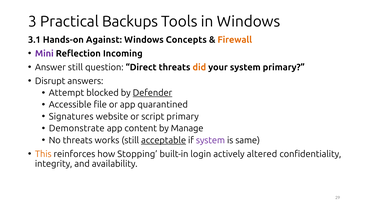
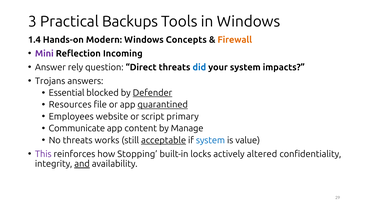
3.1: 3.1 -> 1.4 (34, 40)
Against: Against -> Modern (104, 40)
Answer still: still -> rely (76, 67)
did colour: orange -> blue (199, 67)
system primary: primary -> impacts (284, 67)
Disrupt: Disrupt -> Trojans (50, 81)
Attempt: Attempt -> Essential (67, 93)
Accessible: Accessible -> Resources (70, 105)
quarantined underline: none -> present (163, 105)
Signatures: Signatures -> Employees (71, 117)
Demonstrate: Demonstrate -> Communicate (77, 128)
system colour: purple -> blue (210, 140)
same: same -> value (248, 140)
This colour: orange -> purple (43, 154)
login: login -> locks (201, 154)
and underline: none -> present (82, 164)
